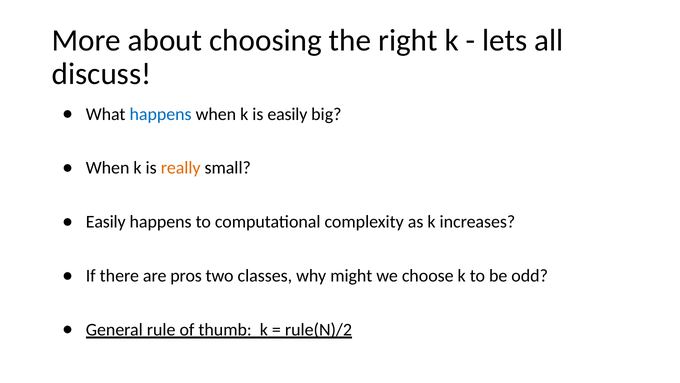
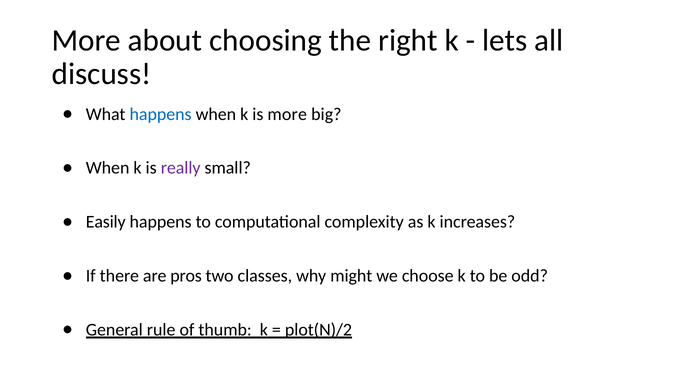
is easily: easily -> more (287, 114)
really colour: orange -> purple (181, 168)
rule(N)/2: rule(N)/2 -> plot(N)/2 (318, 329)
